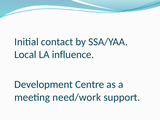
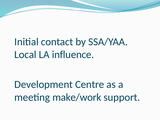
need/work: need/work -> make/work (77, 97)
